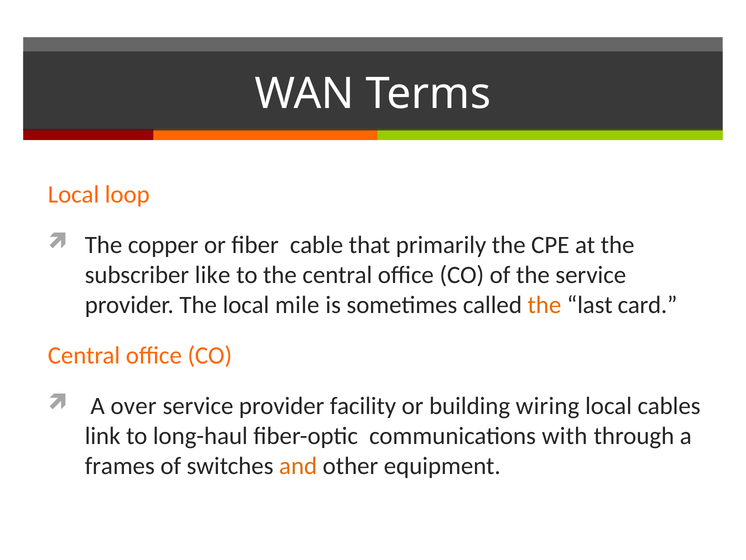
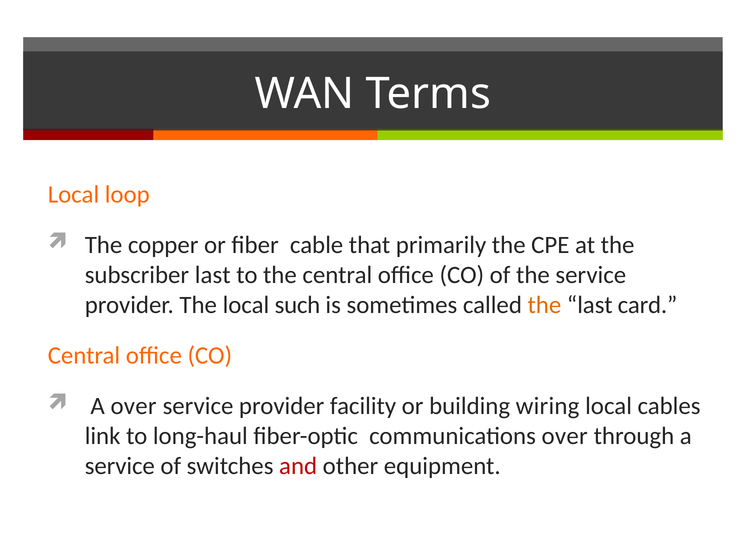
subscriber like: like -> last (213, 275)
mile: mile -> such (298, 305)
communications with: with -> over (565, 436)
frames: frames -> service (120, 466)
and colour: orange -> red (298, 466)
